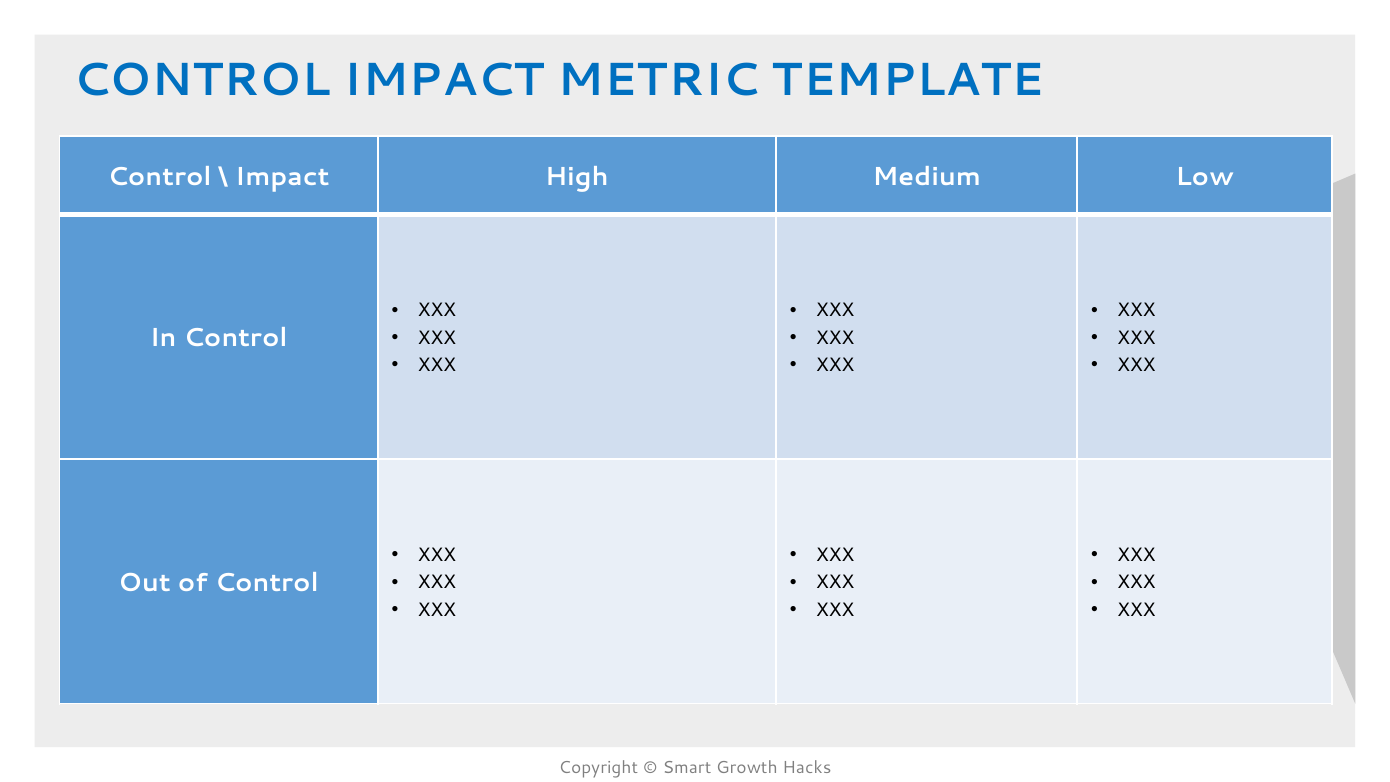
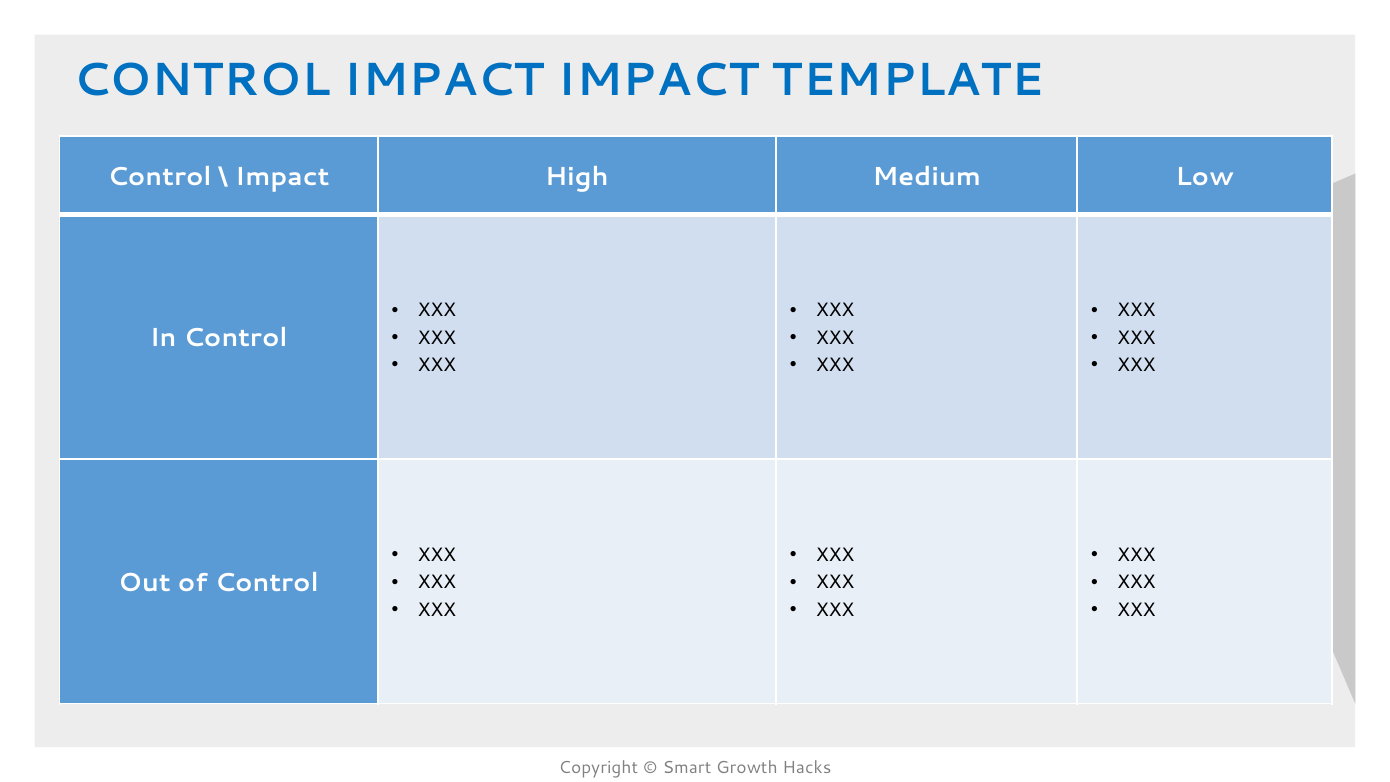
IMPACT METRIC: METRIC -> IMPACT (659, 81)
